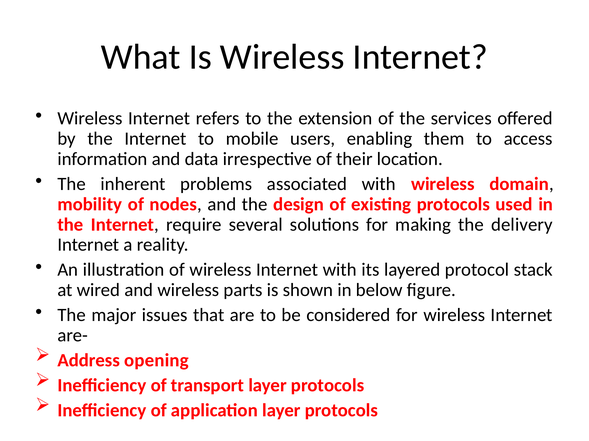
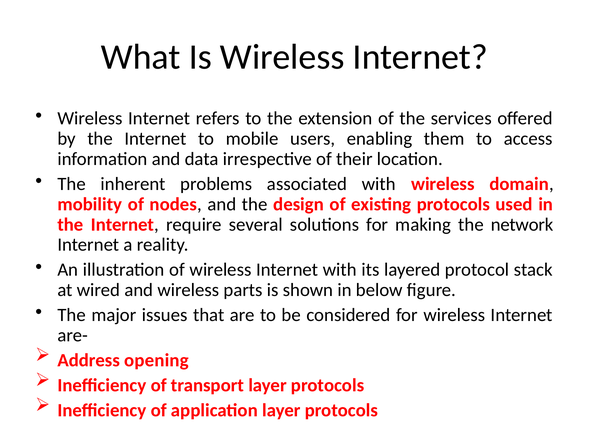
delivery: delivery -> network (522, 225)
